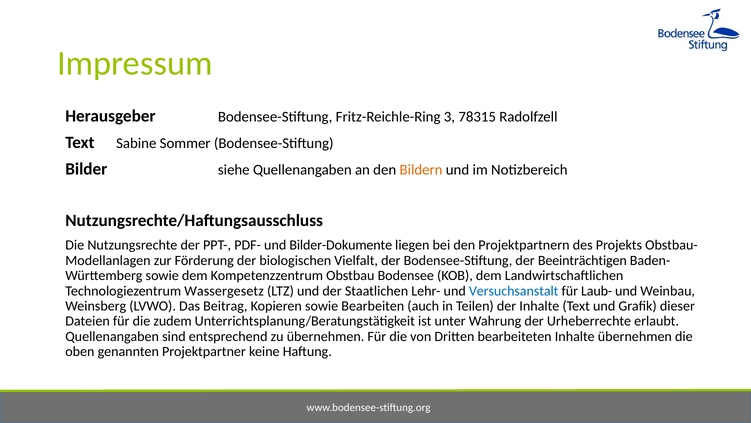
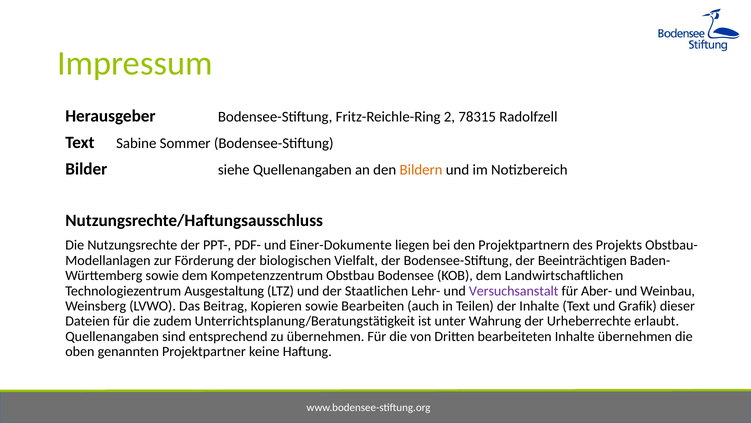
3: 3 -> 2 (449, 117)
Bilder-Dokumente: Bilder-Dokumente -> Einer-Dokumente (341, 245)
Wassergesetz: Wassergesetz -> Ausgestaltung (224, 290)
Versuchsanstalt colour: blue -> purple (514, 290)
Laub-: Laub- -> Aber- (597, 290)
